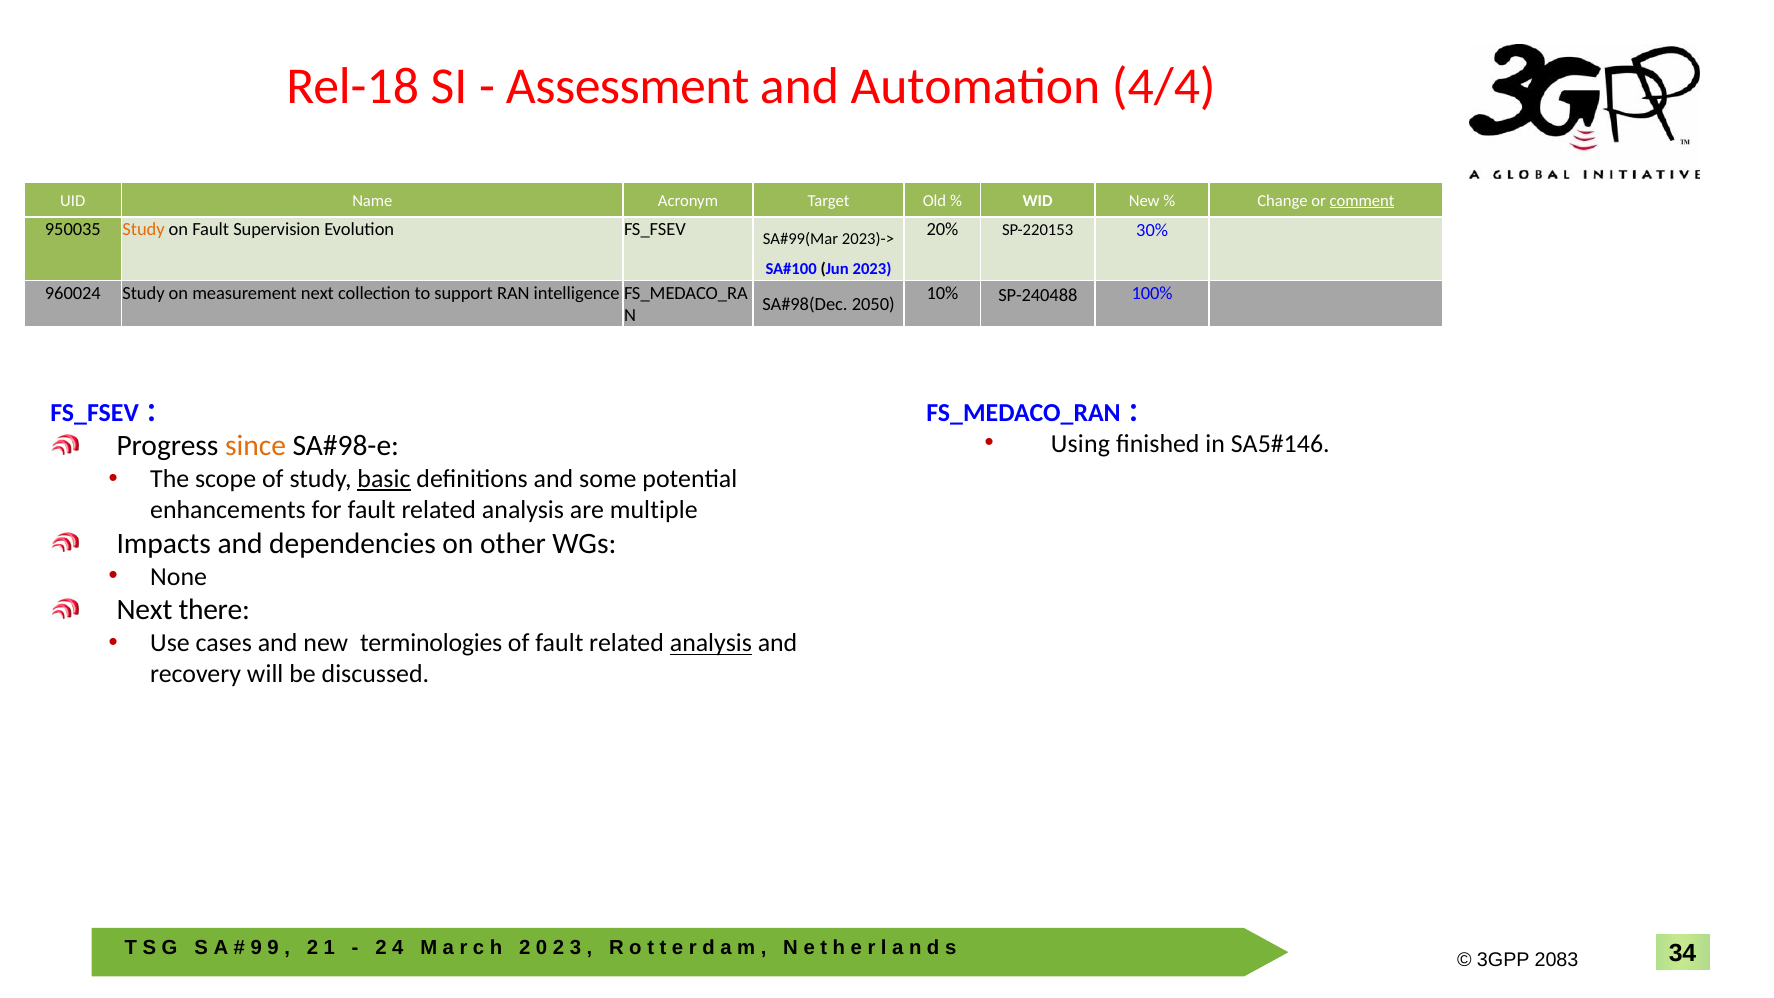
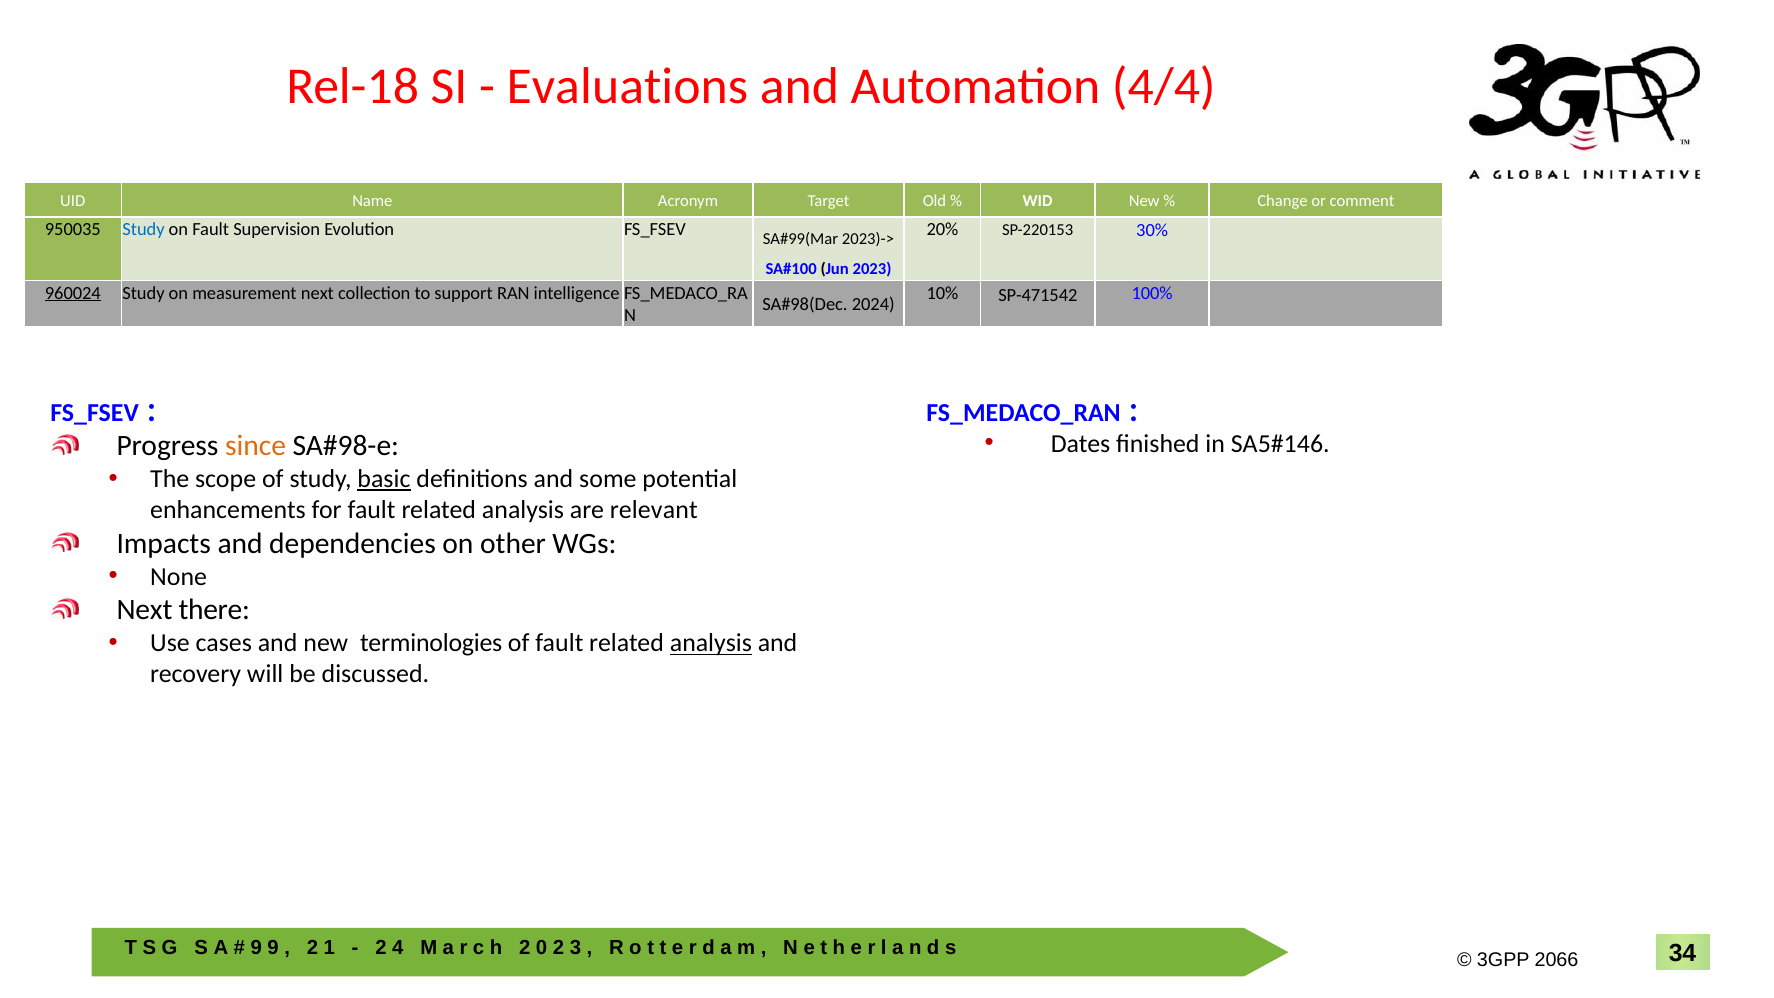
Assessment: Assessment -> Evaluations (627, 87)
comment underline: present -> none (1362, 201)
Study colour: orange -> blue (144, 230)
960024 underline: none -> present (73, 293)
SP-240488: SP-240488 -> SP-471542 (1038, 295)
2050: 2050 -> 2024 (873, 305)
Using: Using -> Dates (1081, 444)
multiple: multiple -> relevant (654, 510)
2083: 2083 -> 2066 (1556, 960)
